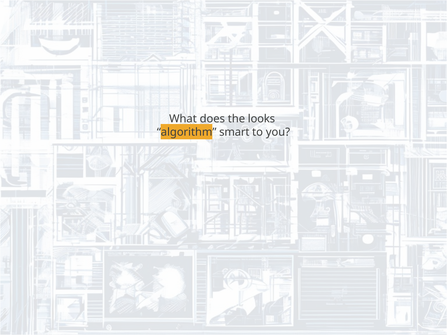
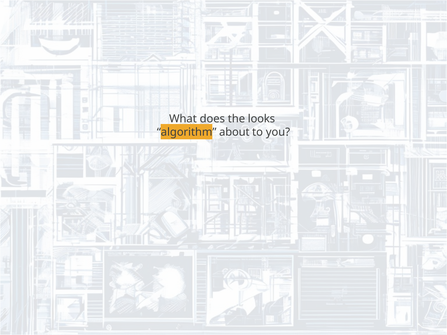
smart: smart -> about (234, 132)
